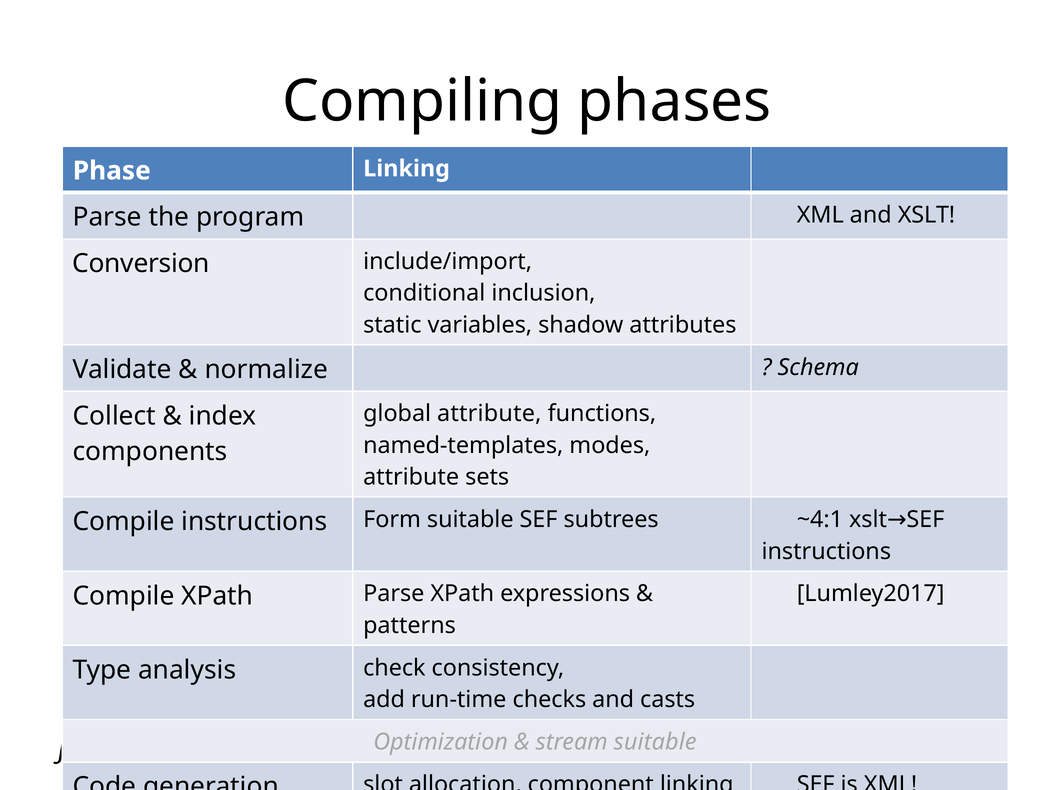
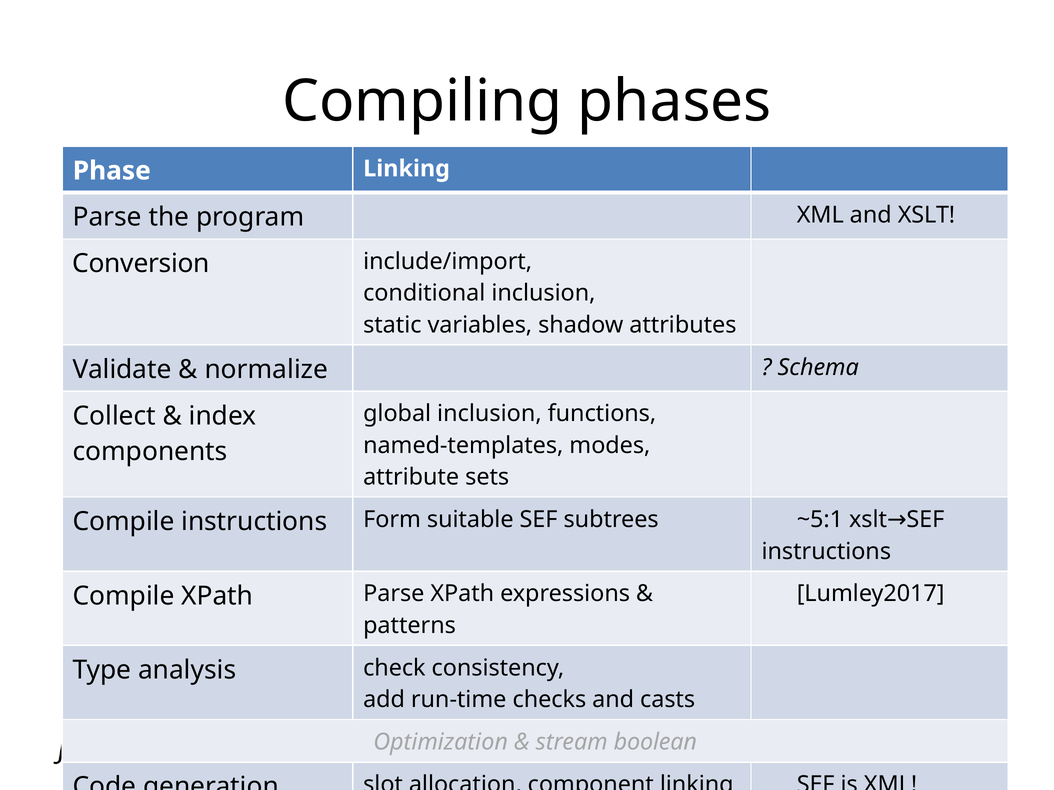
global attribute: attribute -> inclusion (489, 414)
~4:1: ~4:1 -> ~5:1 (820, 520)
suitable: suitable -> boolean (655, 742)
